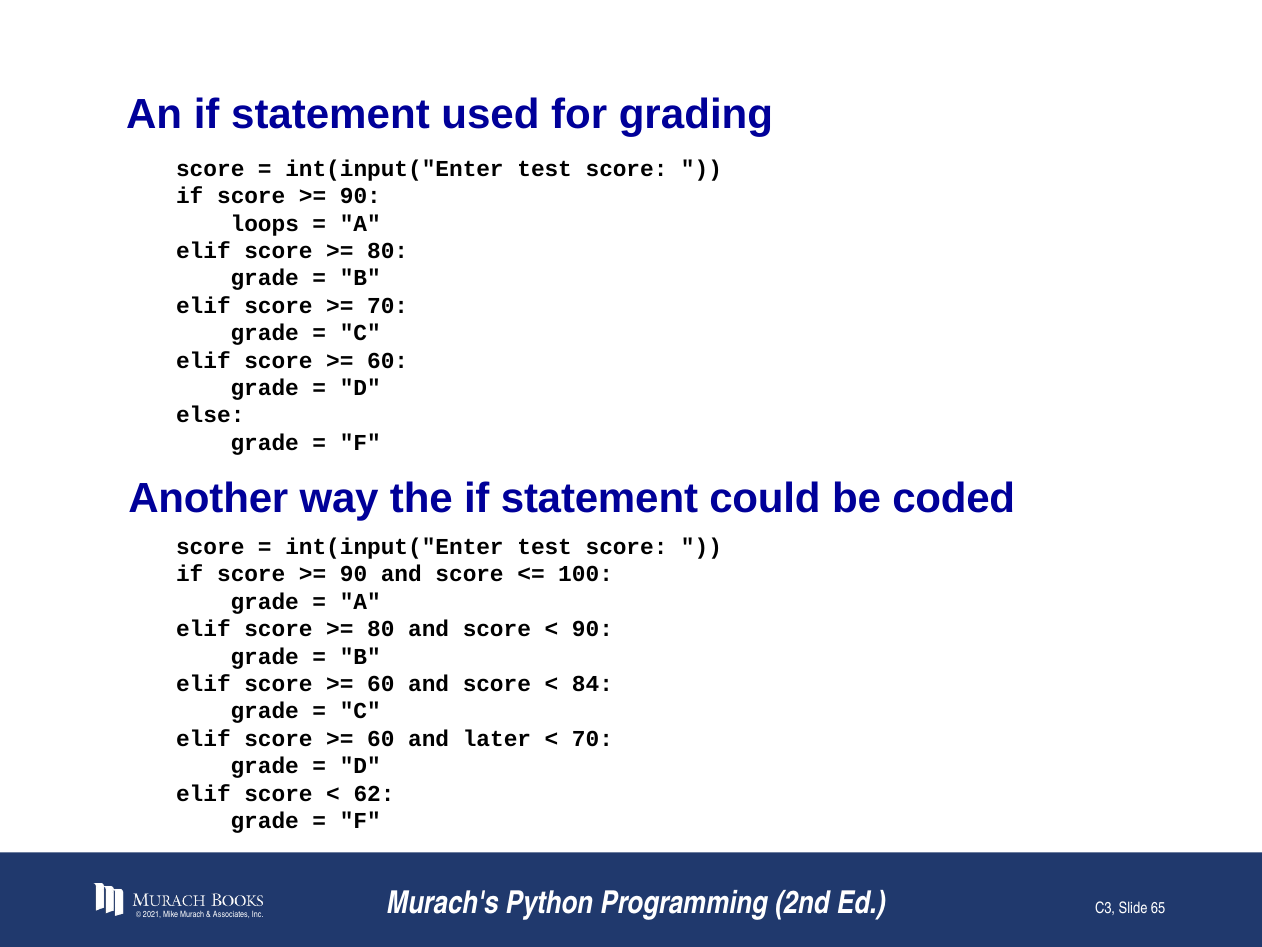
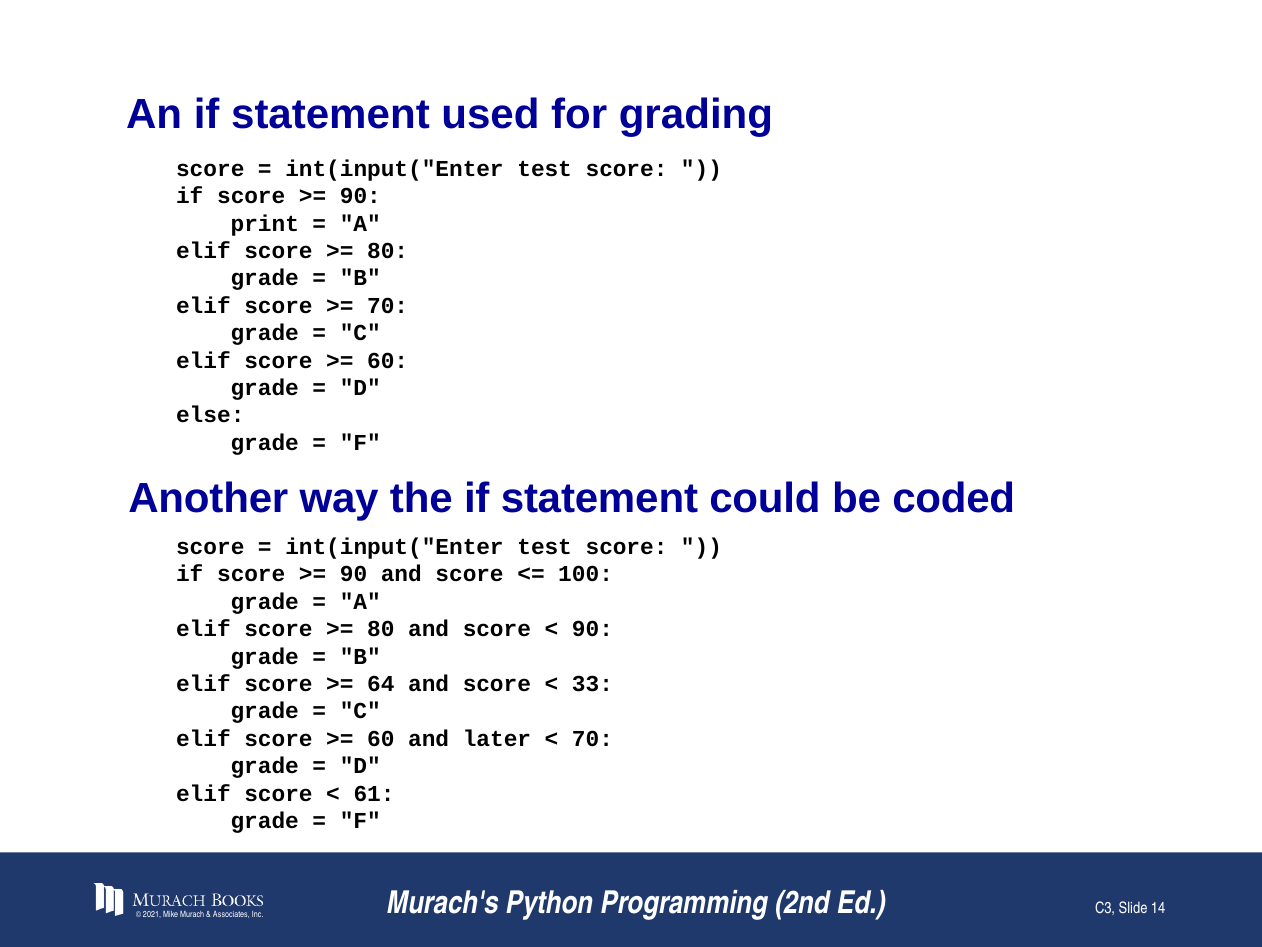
loops: loops -> print (265, 224)
60: 60 -> 64 (381, 684)
84: 84 -> 33 (592, 684)
62: 62 -> 61 (374, 793)
65: 65 -> 14 (1158, 908)
